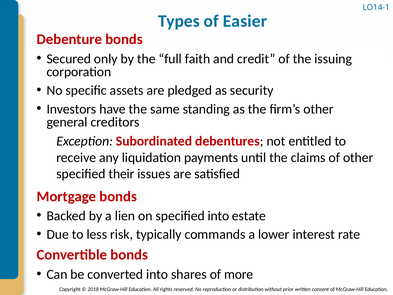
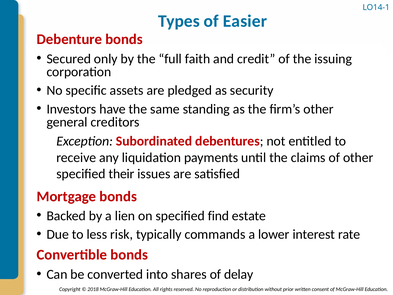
specified into: into -> find (218, 216)
more: more -> delay (239, 274)
